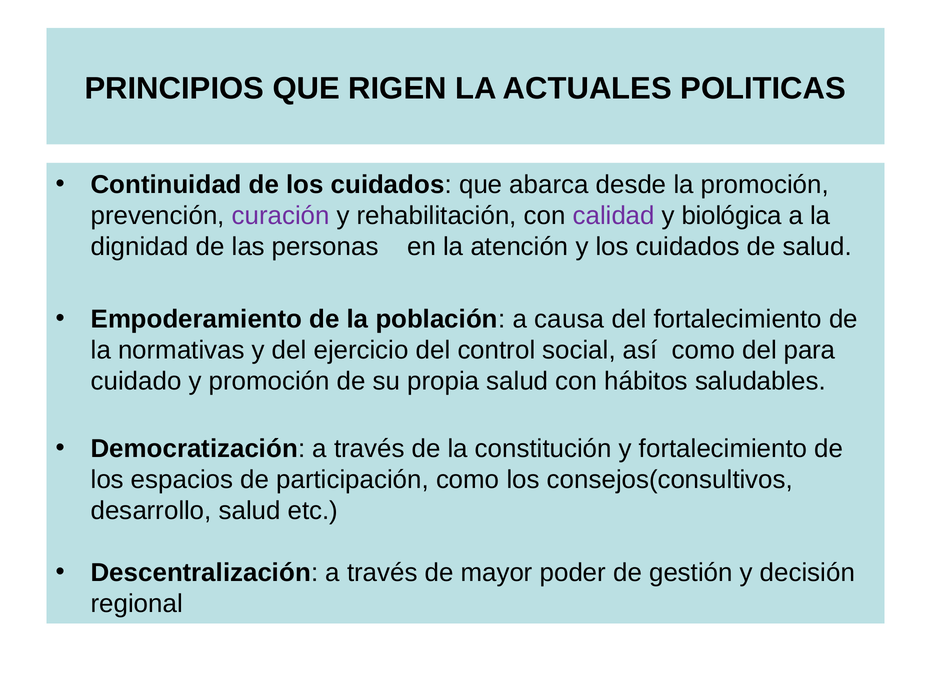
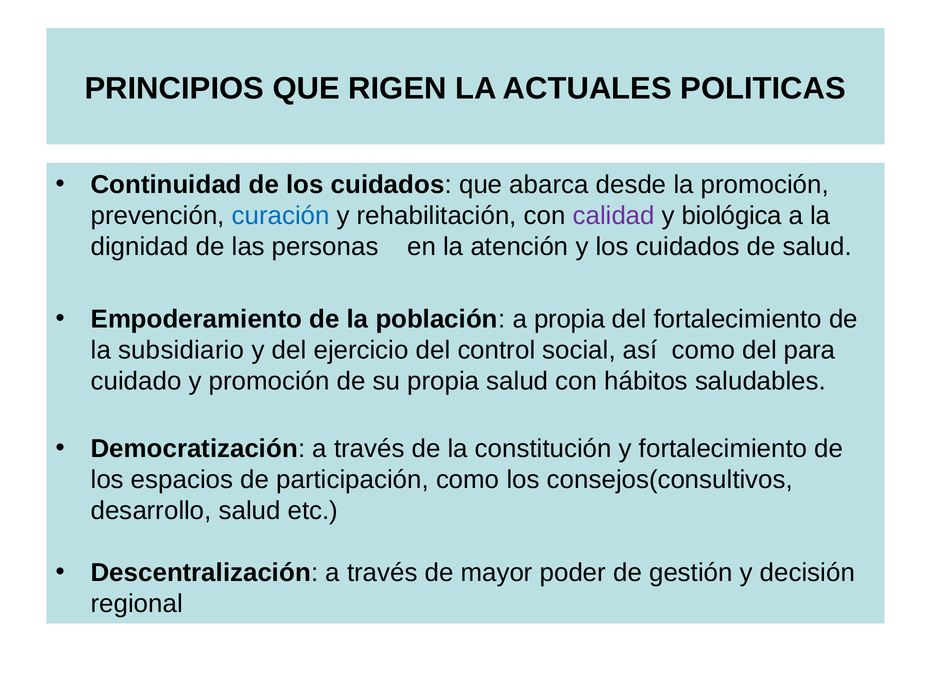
curación colour: purple -> blue (281, 216)
a causa: causa -> propia (570, 319)
normativas: normativas -> subsidiario (181, 350)
